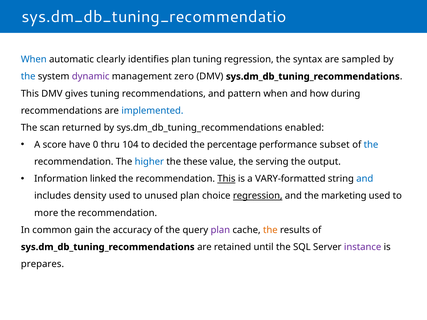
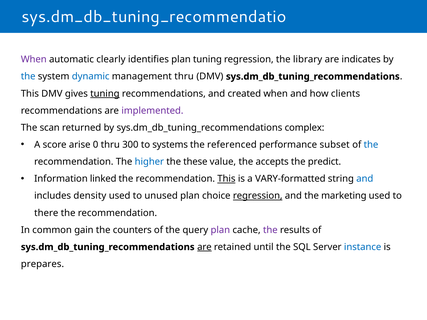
When colour: blue -> purple (34, 60)
syntax: syntax -> library (308, 60)
sampled: sampled -> indicates (361, 60)
dynamic colour: purple -> blue (91, 77)
management zero: zero -> thru (184, 77)
tuning underline: none -> present (105, 94)
pattern: pattern -> created (244, 94)
during: during -> clients (346, 94)
implemented colour: blue -> purple (152, 111)
enabled: enabled -> complex (305, 128)
have: have -> arise (80, 145)
104: 104 -> 300 (130, 145)
decided: decided -> systems (170, 145)
percentage: percentage -> referenced (232, 145)
serving: serving -> accepts (272, 162)
output: output -> predict (324, 162)
more: more -> there (46, 213)
accuracy: accuracy -> counters (132, 230)
the colour: orange -> purple (270, 230)
are underline: none -> present (204, 247)
instance colour: purple -> blue (363, 247)
